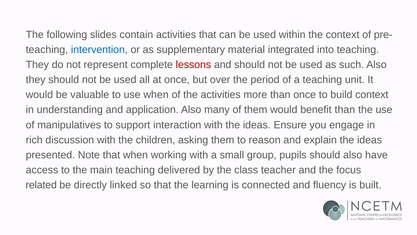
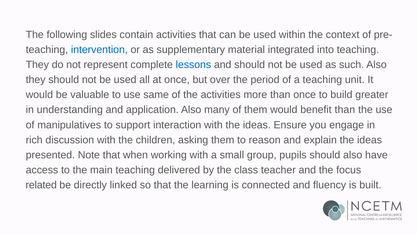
lessons colour: red -> blue (193, 65)
use when: when -> same (156, 95)
build context: context -> greater (372, 95)
